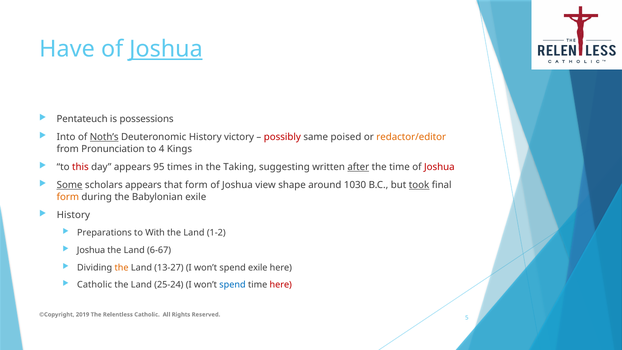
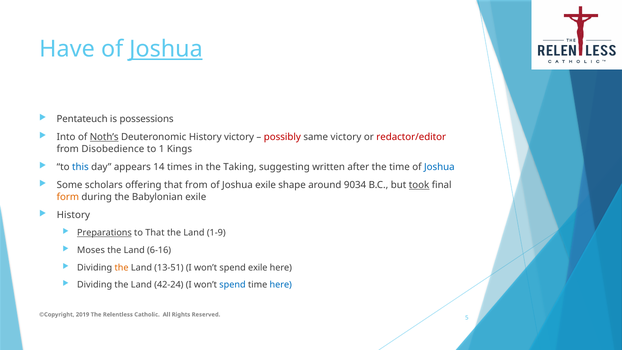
same poised: poised -> victory (346, 137)
redactor/editor colour: orange -> red (411, 137)
Pronunciation: Pronunciation -> Disobedience (113, 149)
4: 4 -> 1 (162, 149)
this colour: red -> blue (80, 167)
95: 95 -> 14 (159, 167)
after underline: present -> none (358, 167)
Joshua colour: red -> blue (439, 167)
Some underline: present -> none (70, 185)
scholars appears: appears -> offering (143, 185)
that form: form -> from (196, 185)
Joshua view: view -> exile (266, 185)
1030: 1030 -> 9034 (355, 185)
Preparations underline: none -> present (104, 233)
to With: With -> That (155, 233)
1-2: 1-2 -> 1-9 (216, 233)
Joshua: Joshua -> Moses (91, 250)
6-67: 6-67 -> 6-16 (159, 250)
13-27: 13-27 -> 13-51 (169, 267)
Catholic: Catholic -> Dividing (95, 285)
25-24: 25-24 -> 42-24 (169, 285)
here colour: red -> blue (281, 285)
